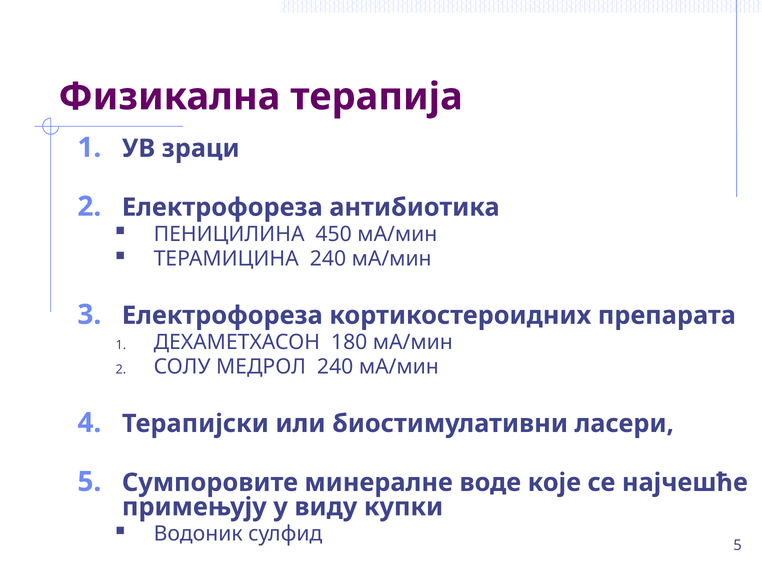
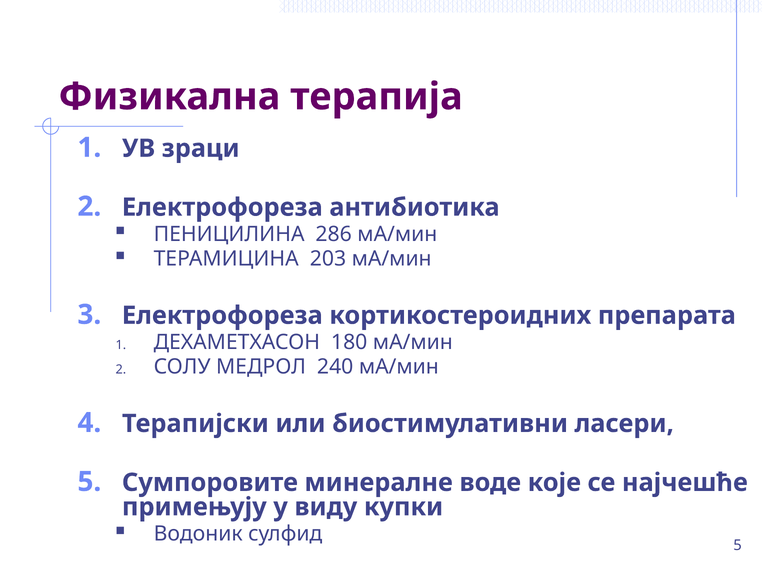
450: 450 -> 286 (334, 234)
ТЕРАМИЦИНА 240: 240 -> 203 (328, 259)
